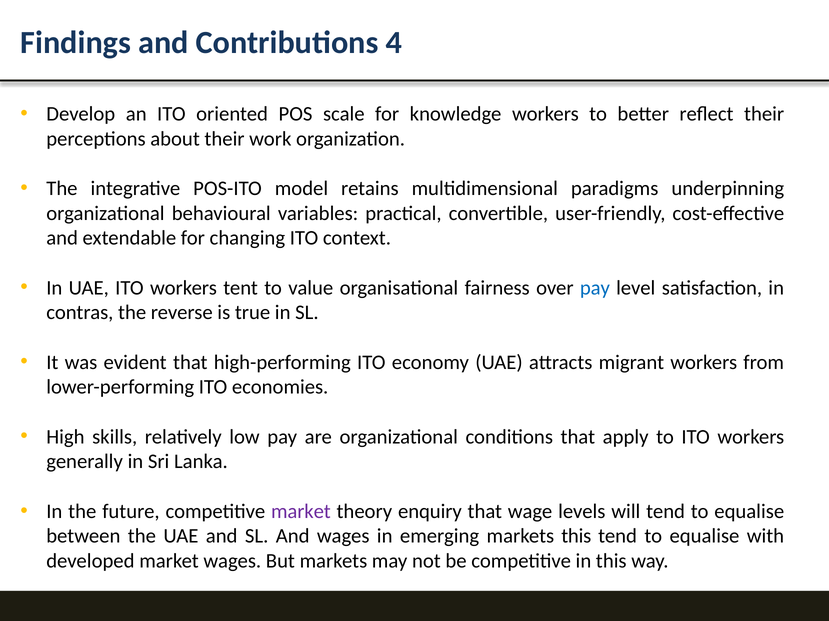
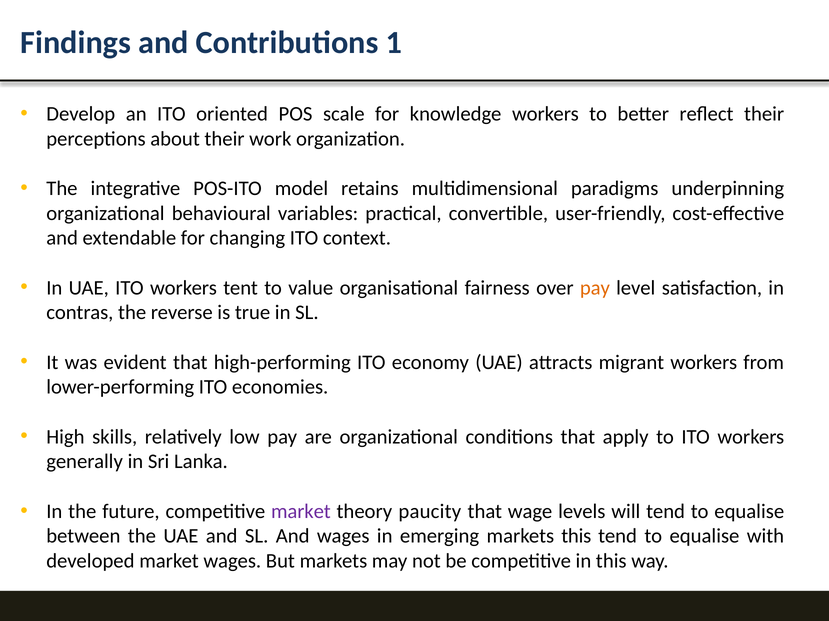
4: 4 -> 1 (394, 43)
pay colour: blue -> orange (595, 288)
enquiry: enquiry -> paucity (430, 512)
